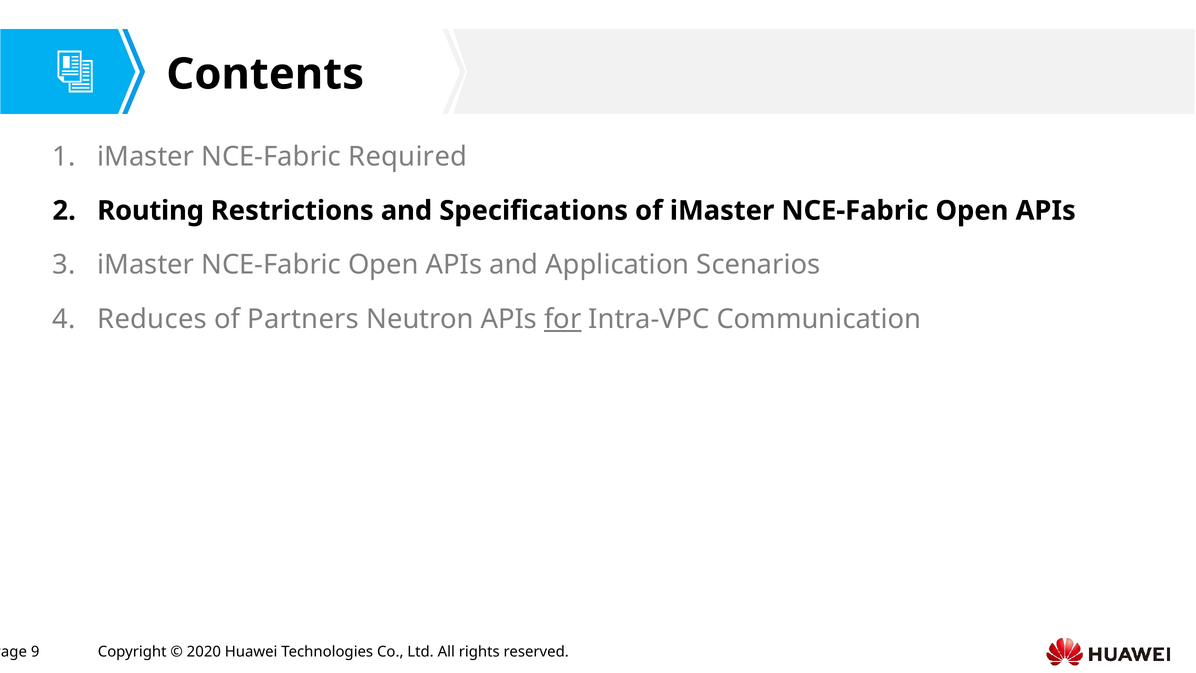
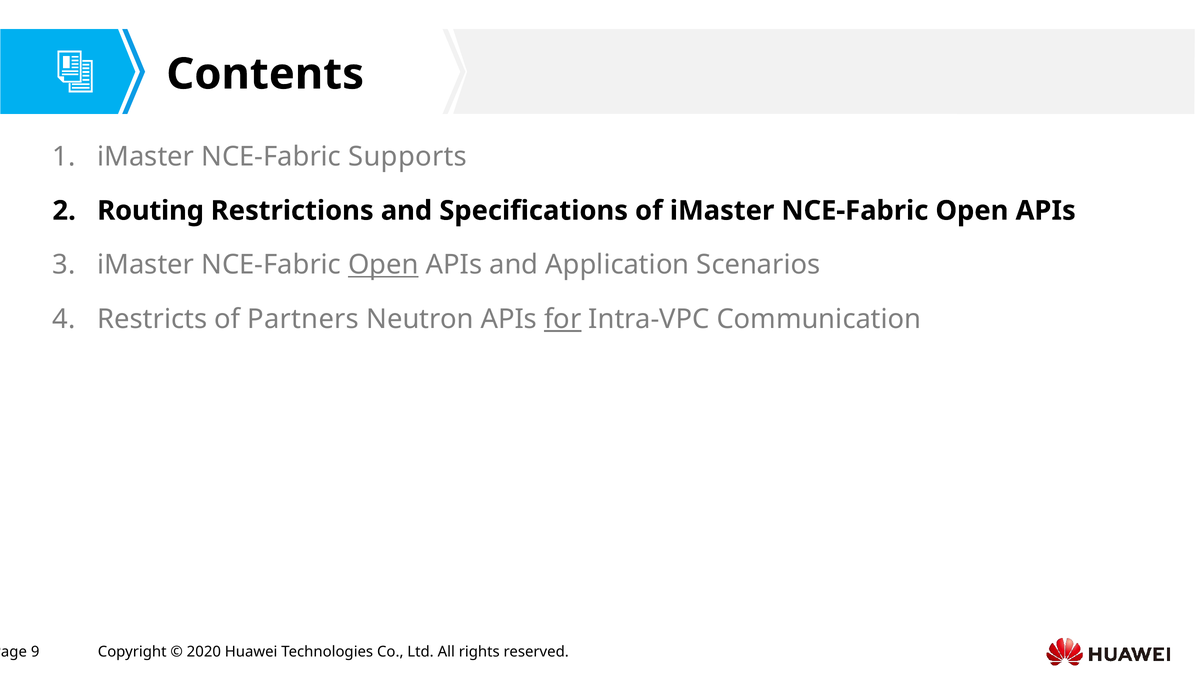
Required: Required -> Supports (408, 156)
Open underline: none -> present (383, 265)
Reduces: Reduces -> Restricts (152, 319)
